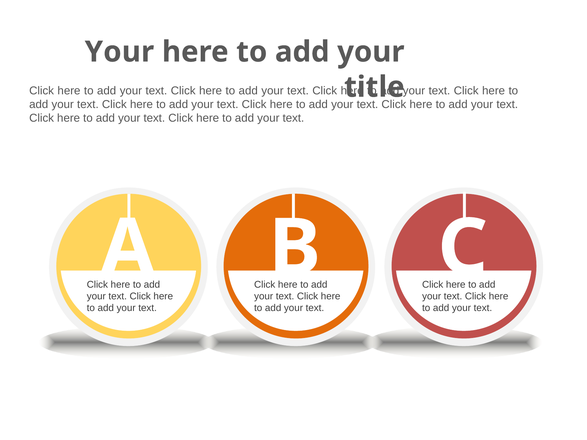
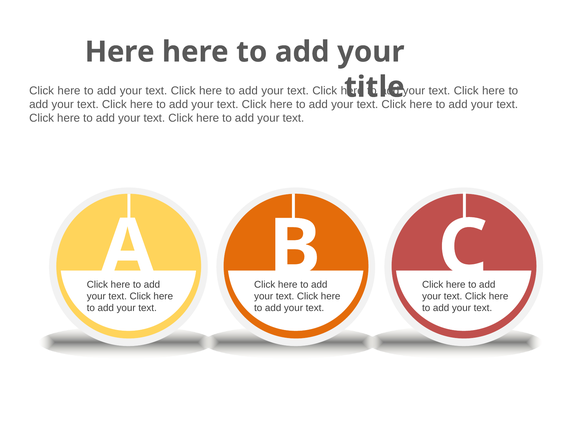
Your: Your -> Here (120, 52)
